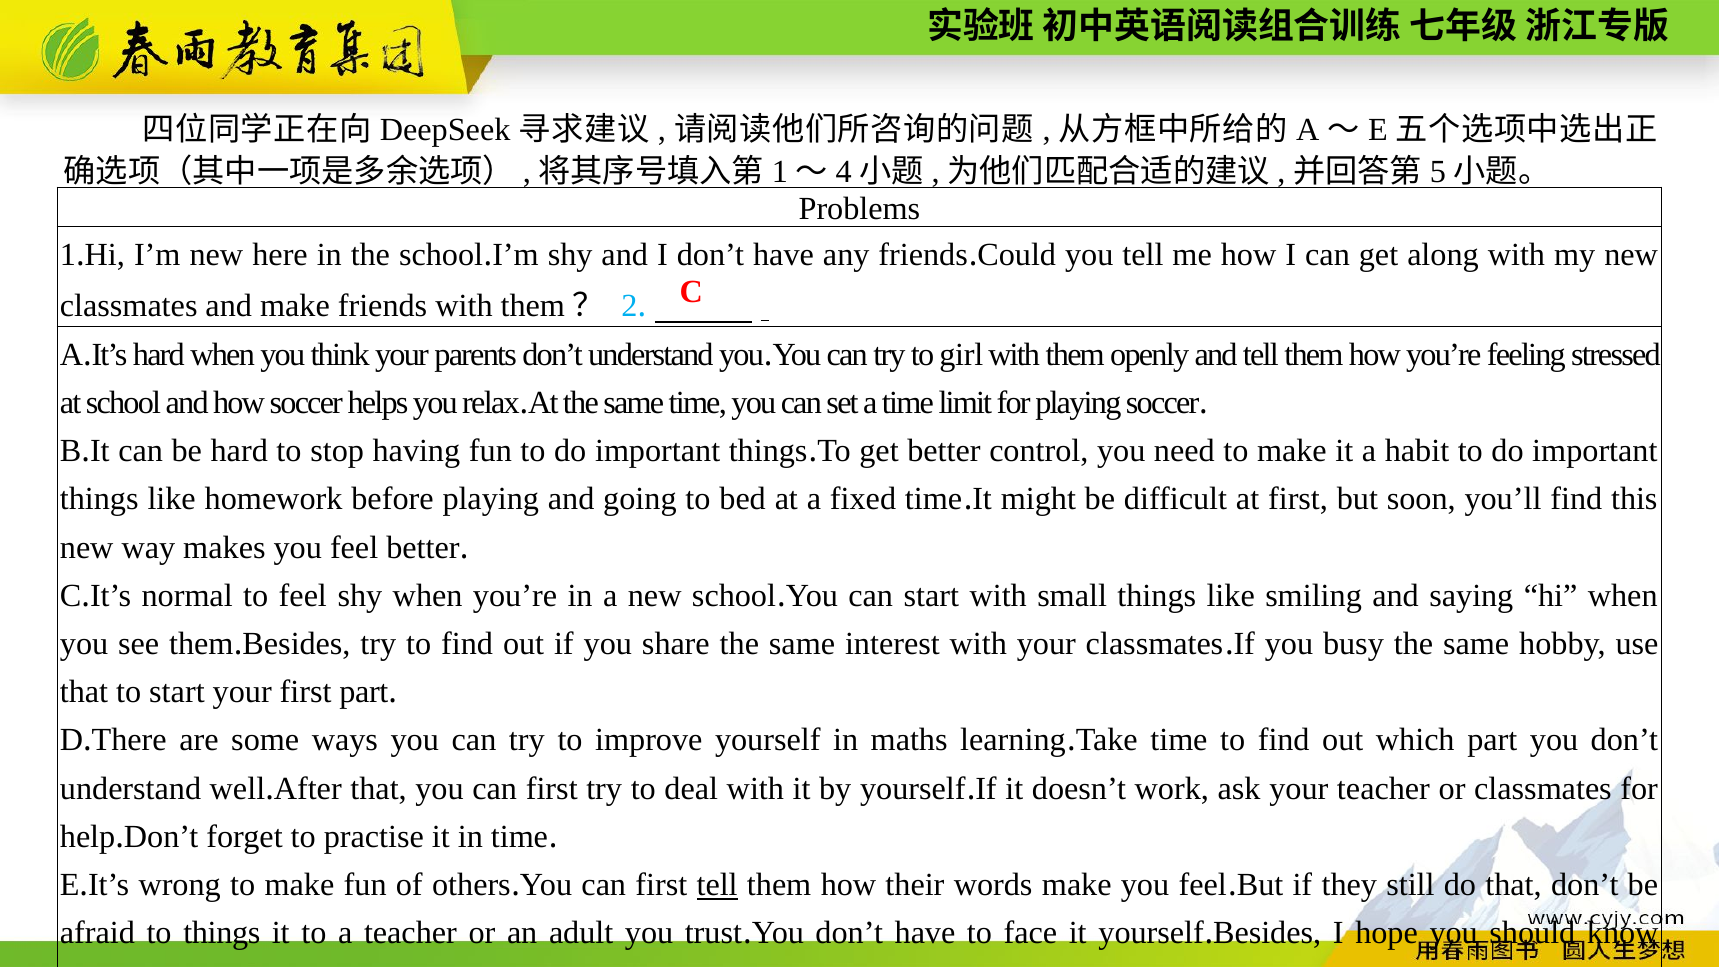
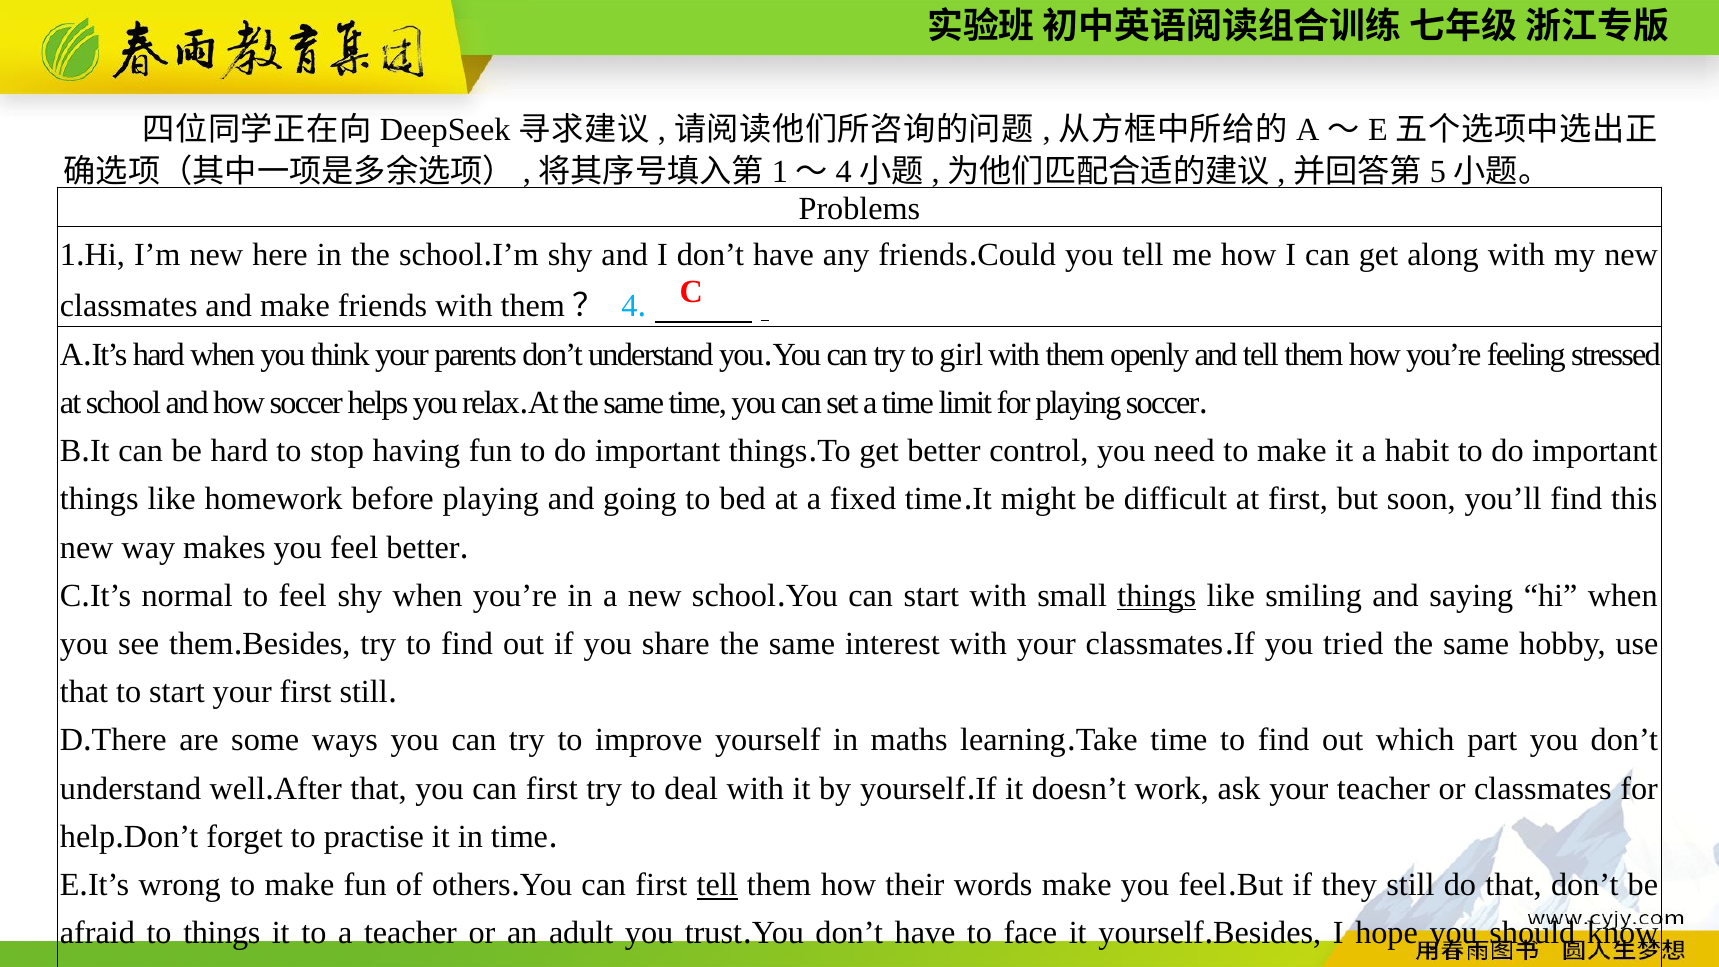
2: 2 -> 4 (629, 306)
things underline: none -> present (1157, 596)
busy: busy -> tried (1353, 644)
first part: part -> still (364, 692)
